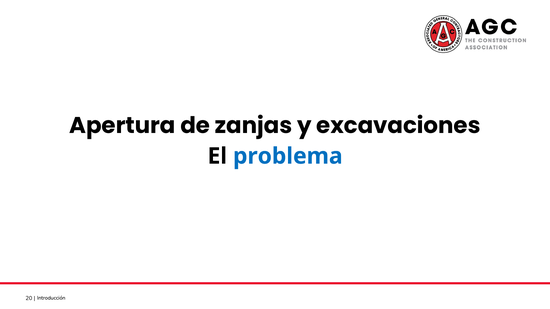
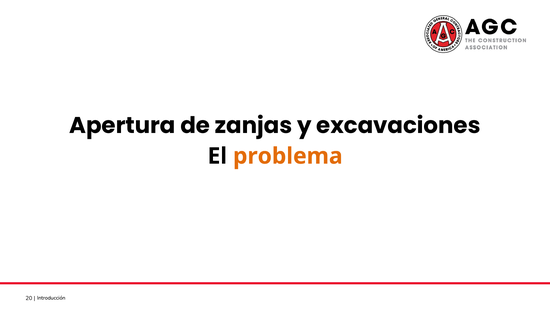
problema colour: blue -> orange (288, 156)
